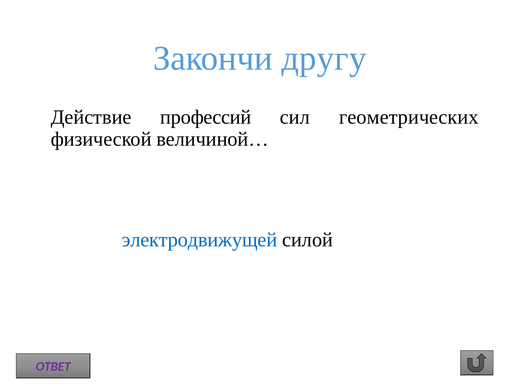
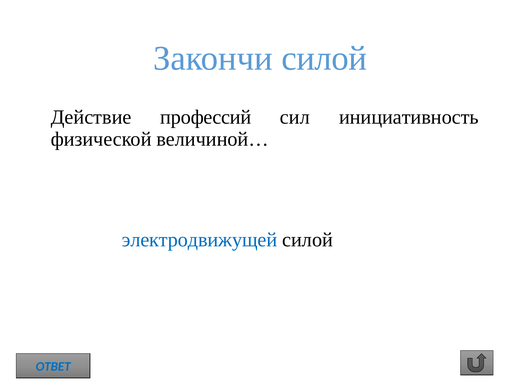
Закончи другу: другу -> силой (324, 58)
геометрических: геометрических -> инициативность (409, 117)
ОТВЕТ colour: purple -> blue (53, 367)
